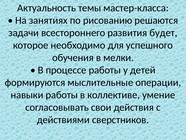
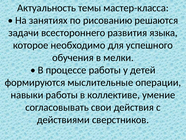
будет: будет -> языка (164, 33)
